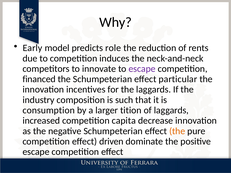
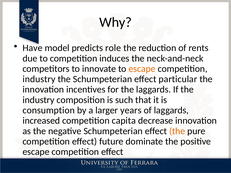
Early: Early -> Have (33, 48)
escape colour: purple -> orange (142, 69)
financed: financed -> industry (39, 79)
tition: tition -> years (131, 110)
driven: driven -> future (111, 142)
